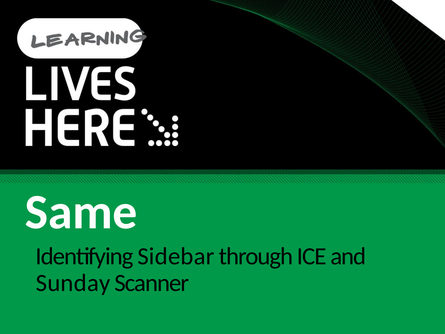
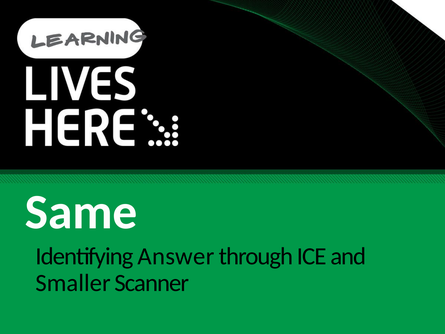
Sidebar: Sidebar -> Answer (176, 256)
Sunday: Sunday -> Smaller (73, 283)
